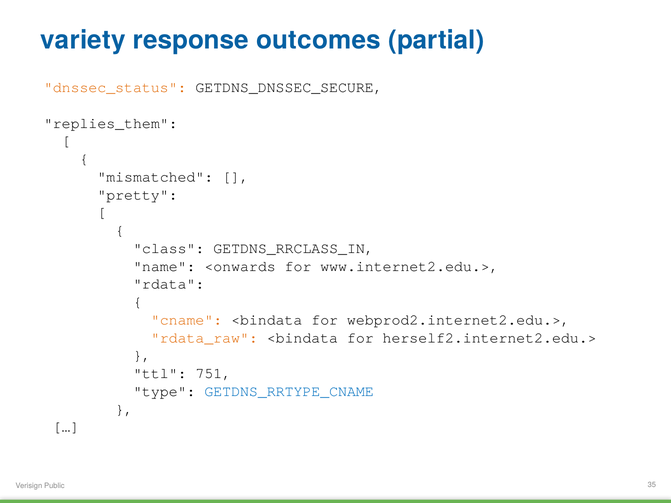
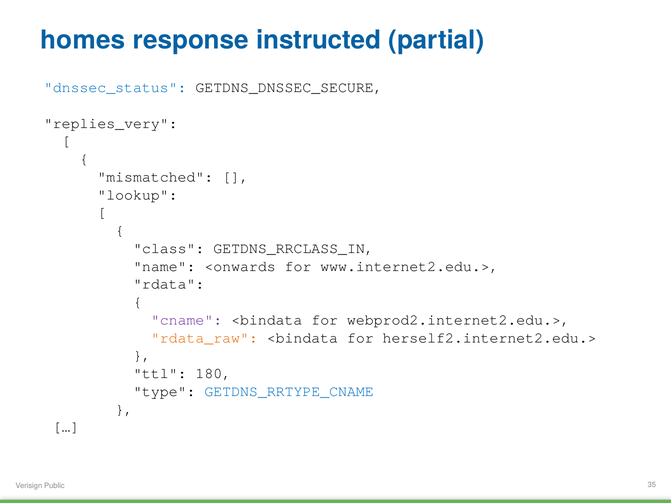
variety: variety -> homes (83, 40)
outcomes: outcomes -> instructed (319, 40)
dnssec_status colour: orange -> blue (115, 87)
replies_them: replies_them -> replies_very (111, 123)
pretty: pretty -> lookup (137, 195)
cname colour: orange -> purple (187, 320)
751: 751 -> 180 (213, 374)
